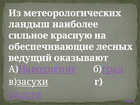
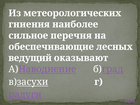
ландыш: ландыш -> гниения (29, 24)
красную: красную -> перечня (71, 36)
